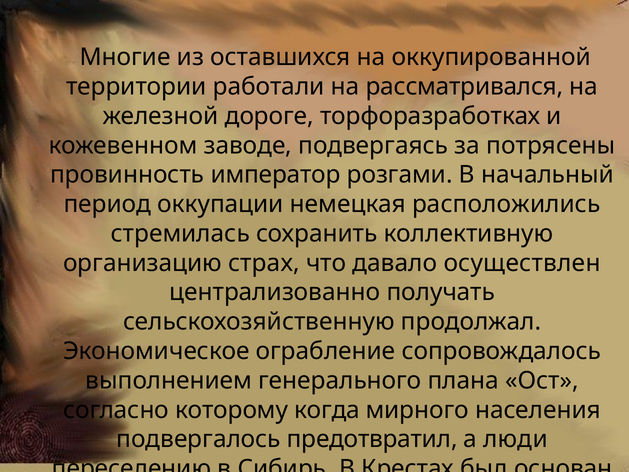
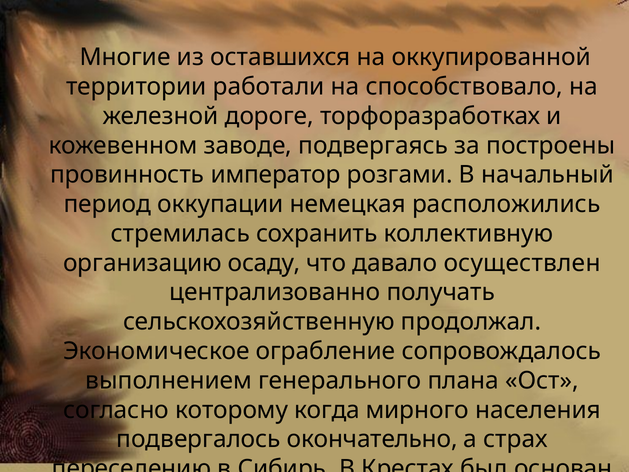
рассматривался: рассматривался -> способствовало (464, 87)
потрясены: потрясены -> построены (551, 145)
страх: страх -> осаду (264, 263)
предотвратил: предотвратил -> окончательно (372, 439)
люди: люди -> страх (516, 439)
